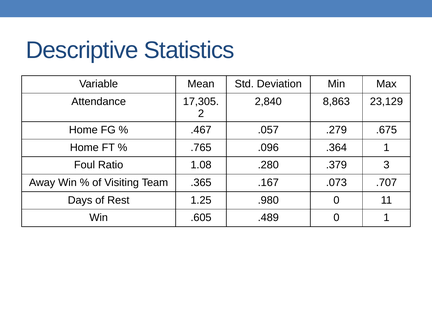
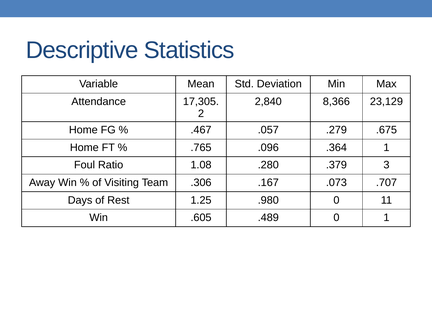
8,863: 8,863 -> 8,366 (336, 102)
.365: .365 -> .306 (201, 183)
